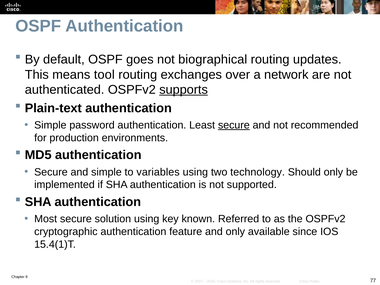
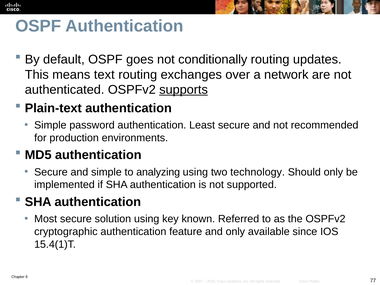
biographical: biographical -> conditionally (213, 59)
tool: tool -> text (104, 75)
secure underline: present -> none (234, 125)
variables: variables -> analyzing (158, 172)
